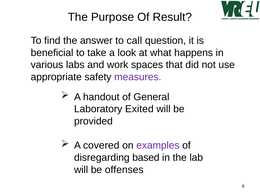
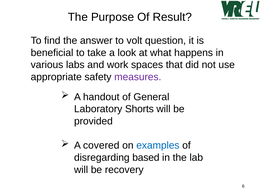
call: call -> volt (134, 41)
Exited: Exited -> Shorts (139, 109)
examples colour: purple -> blue (158, 145)
offenses: offenses -> recovery (124, 170)
